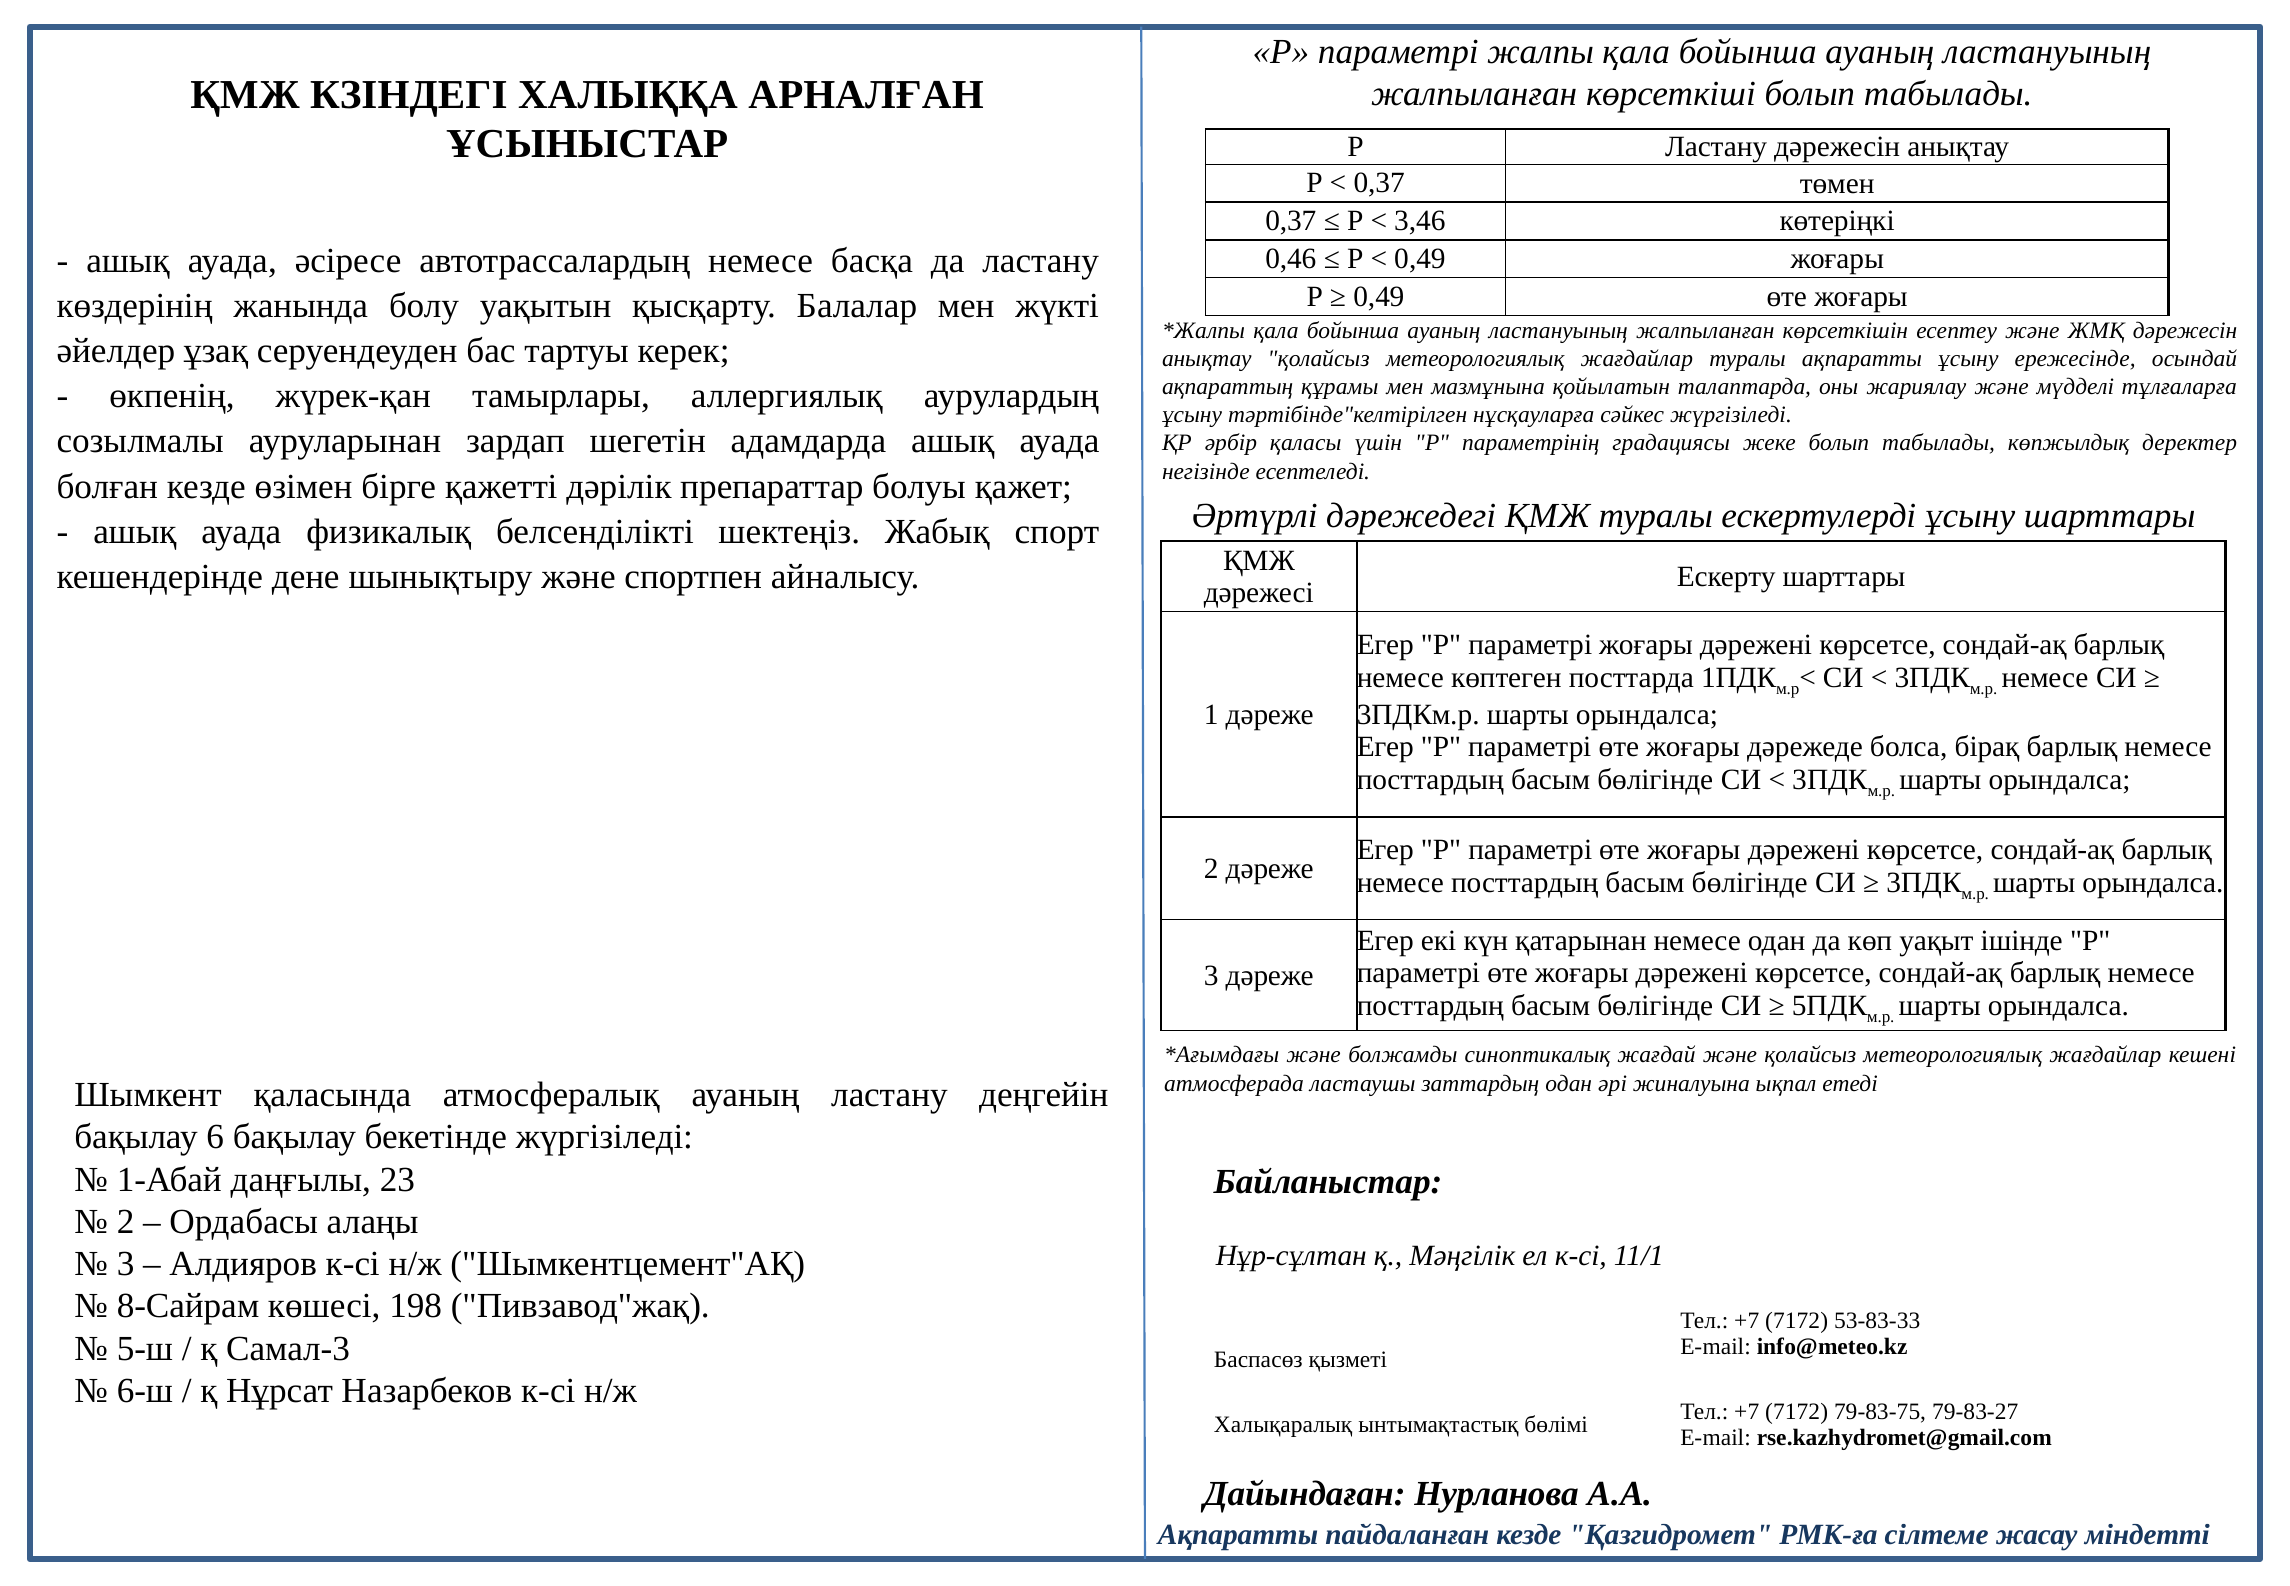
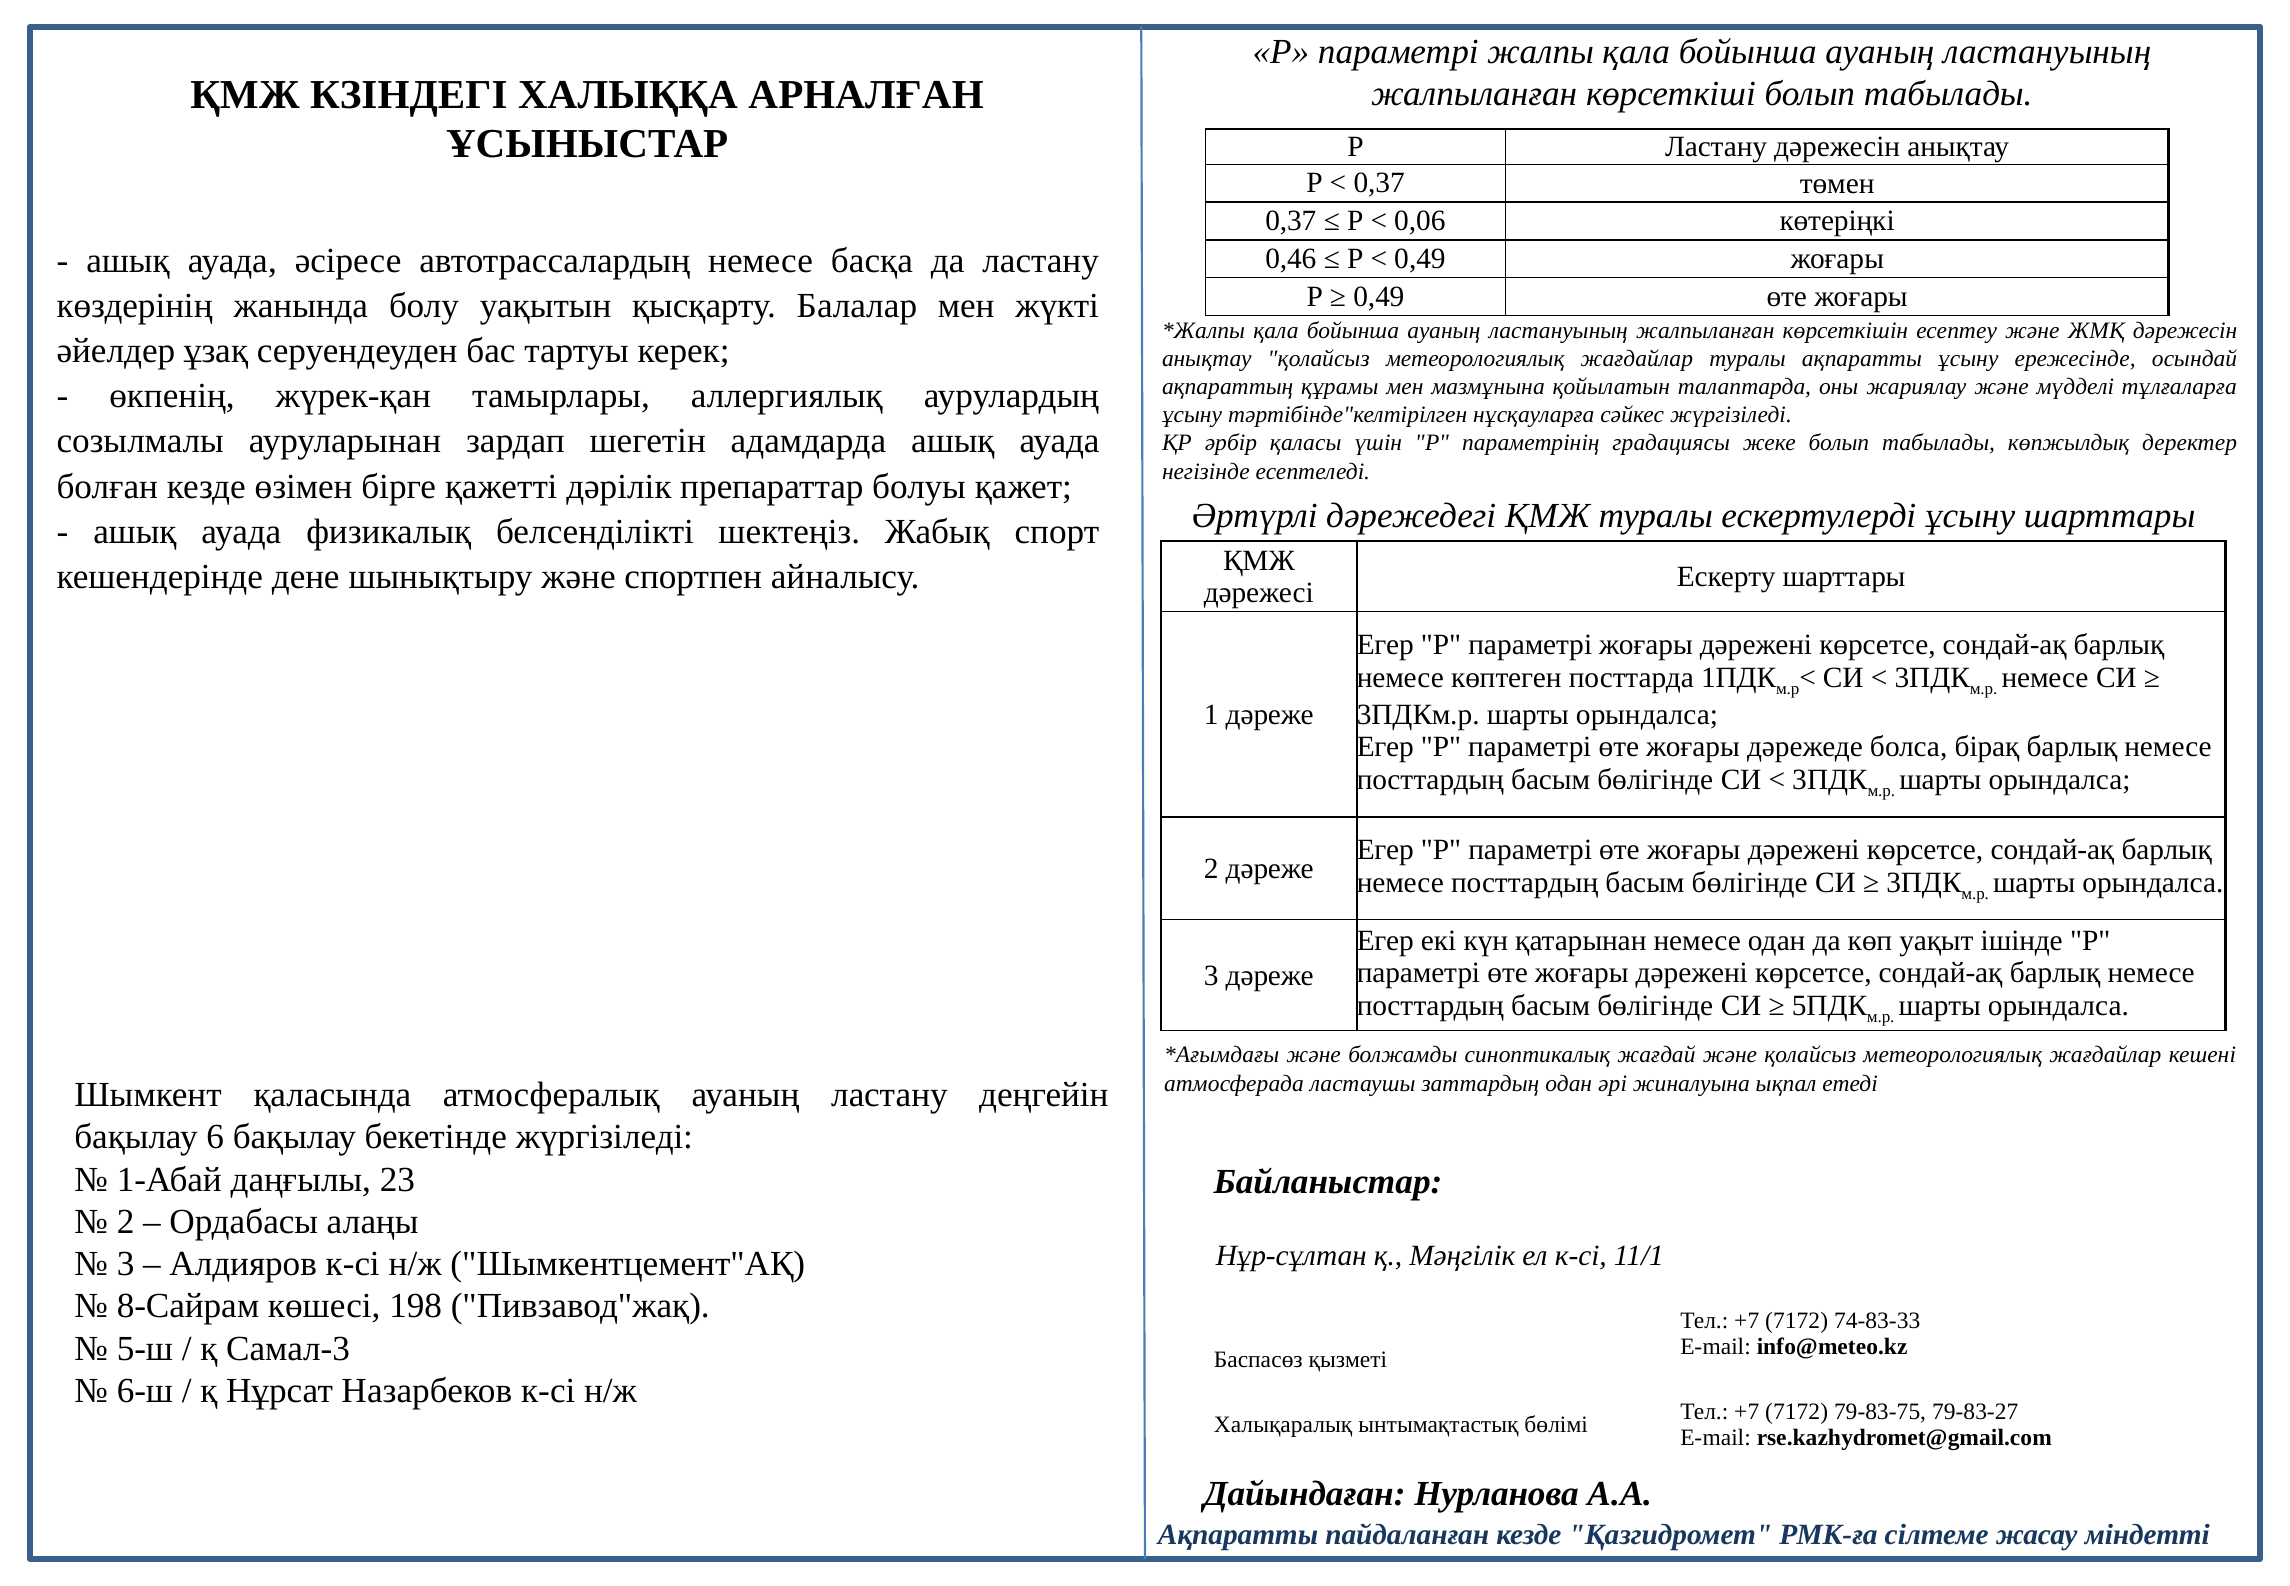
3,46: 3,46 -> 0,06 (1420, 221)
53-83-33: 53-83-33 -> 74-83-33 (1877, 1320)
